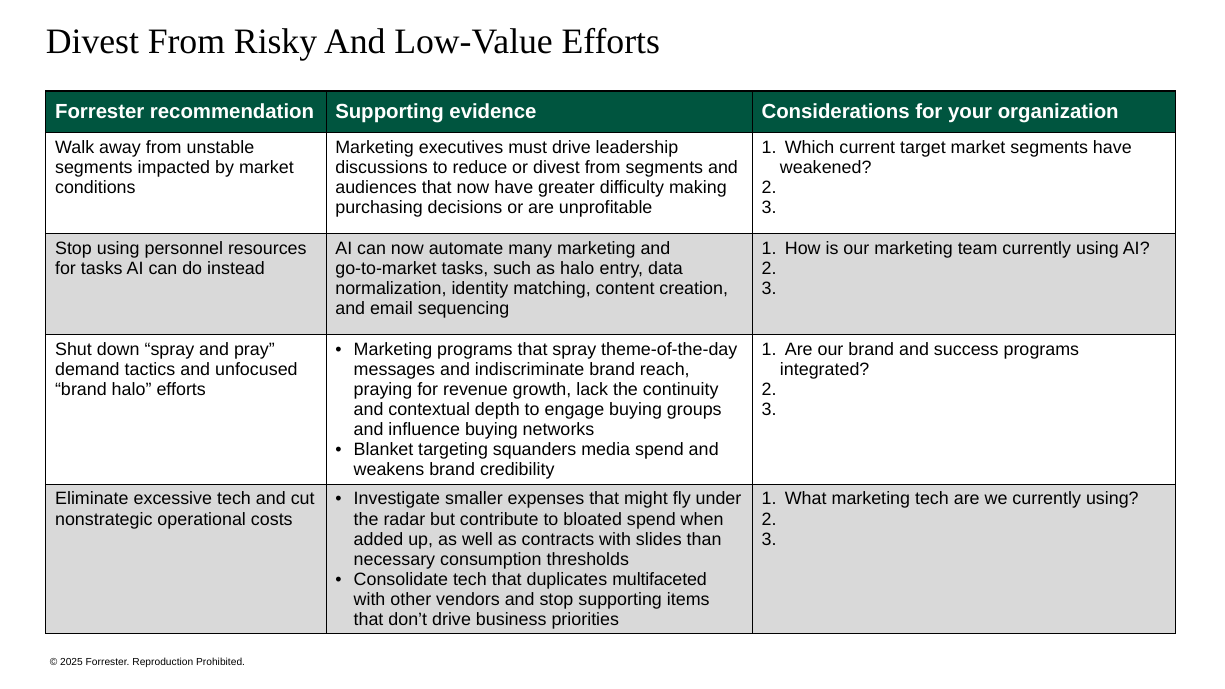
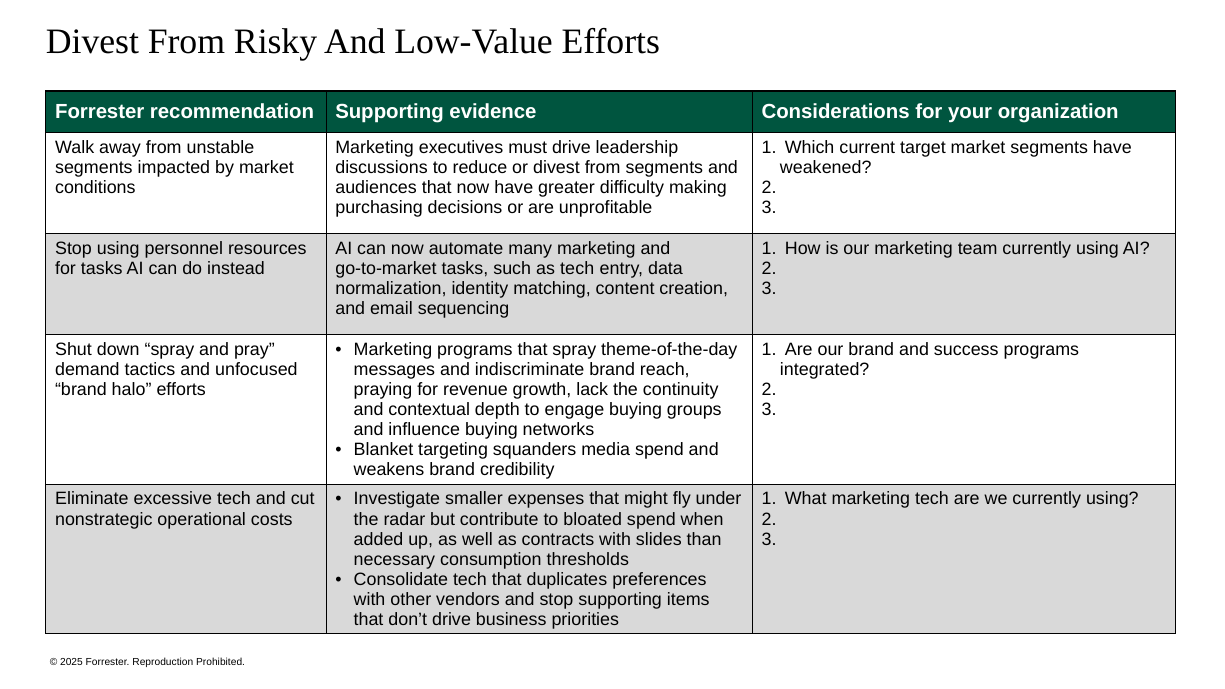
as halo: halo -> tech (577, 268)
multifaceted: multifaceted -> preferences (659, 579)
